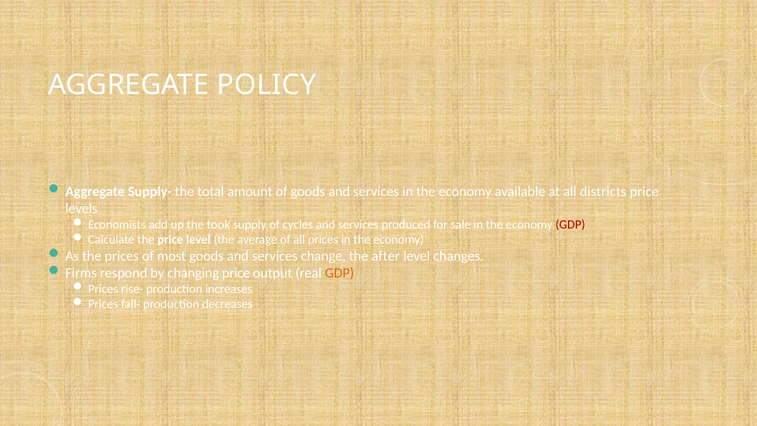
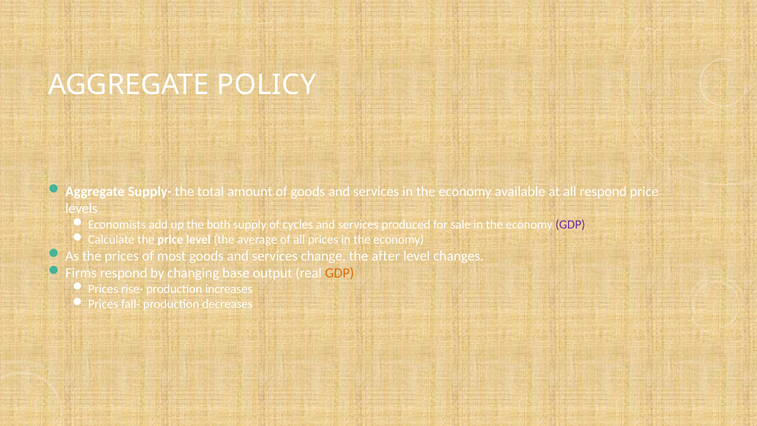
all districts: districts -> respond (603, 191)
took: took -> both (219, 224)
GDP colour: red -> purple (570, 224)
changing price: price -> base (236, 273)
